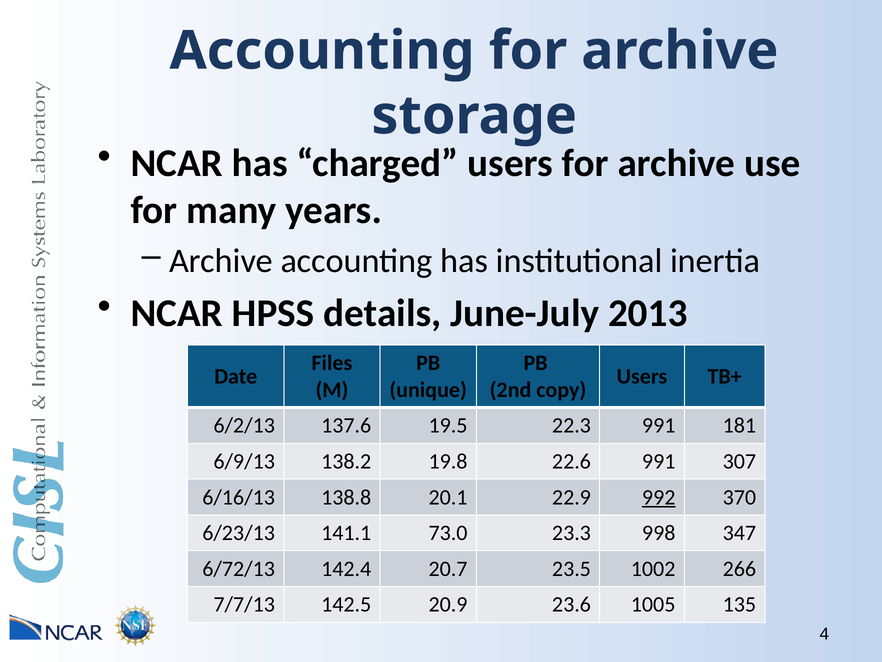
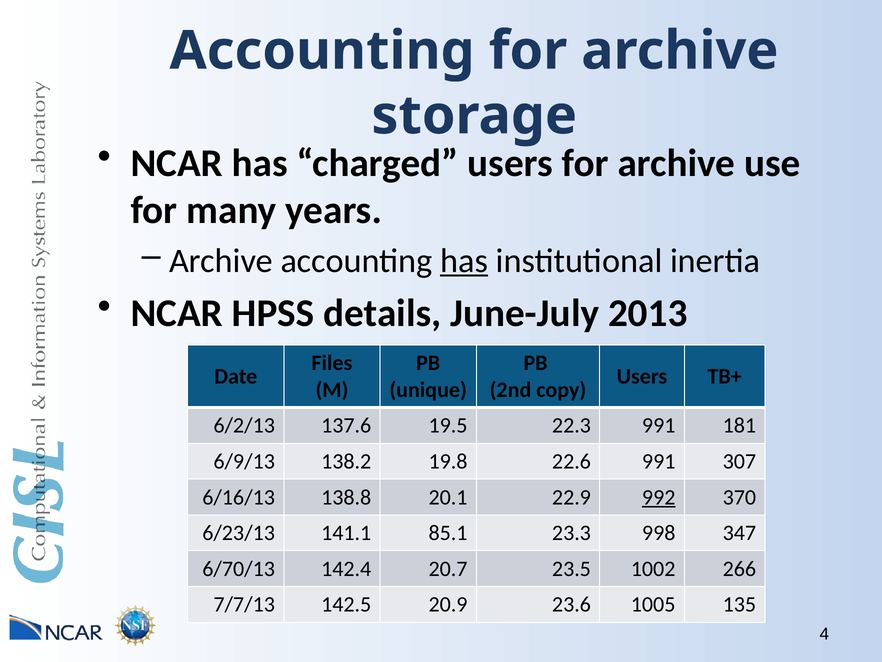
has underline: none -> present (464, 261)
73.0: 73.0 -> 85.1 (448, 533)
6/72/13: 6/72/13 -> 6/70/13 (239, 568)
